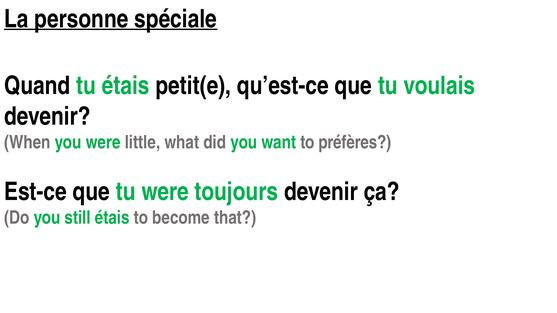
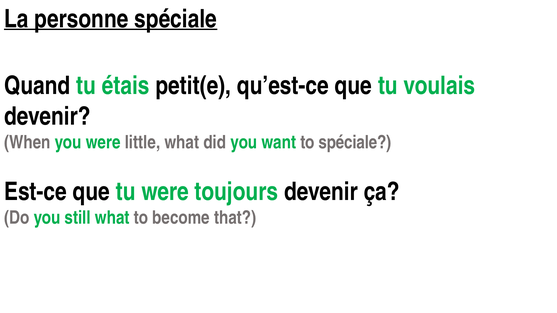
to préfères: préfères -> spéciale (355, 143)
still étais: étais -> what (112, 218)
